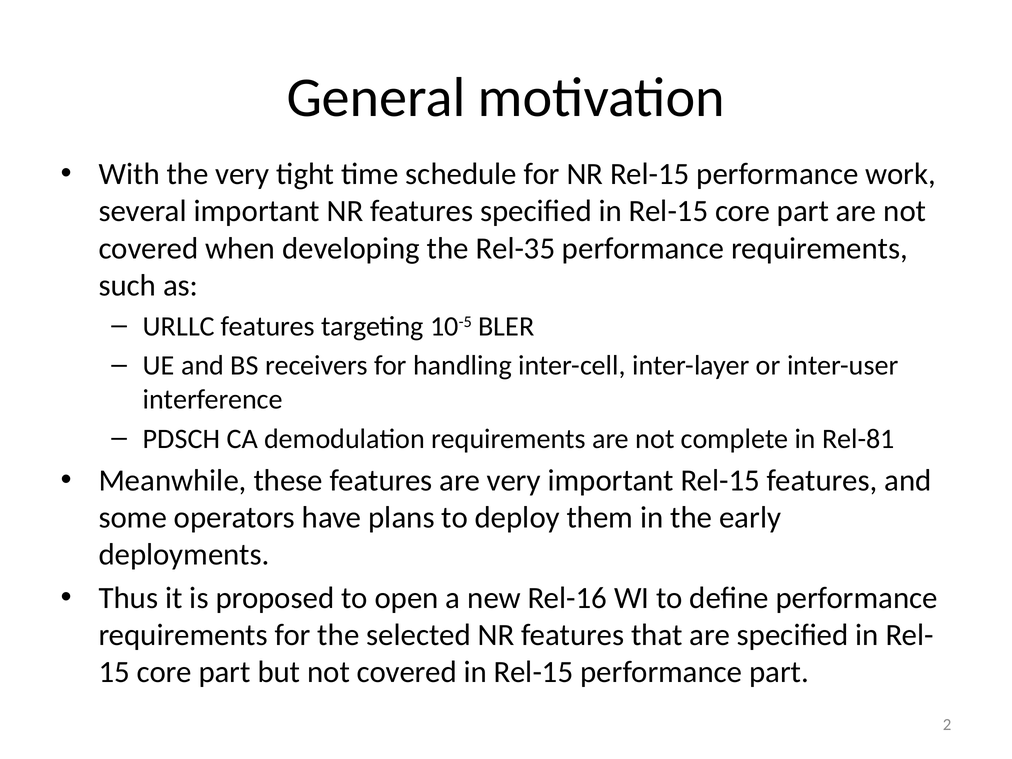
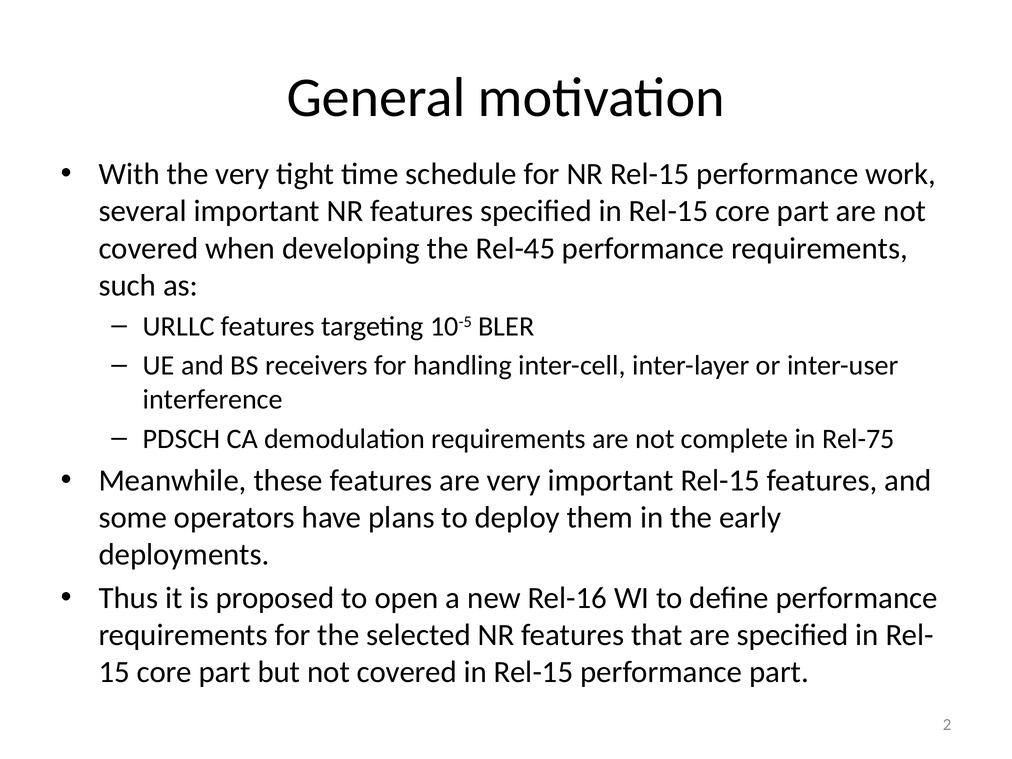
Rel-35: Rel-35 -> Rel-45 (515, 248)
Rel-81: Rel-81 -> Rel-75 (858, 439)
